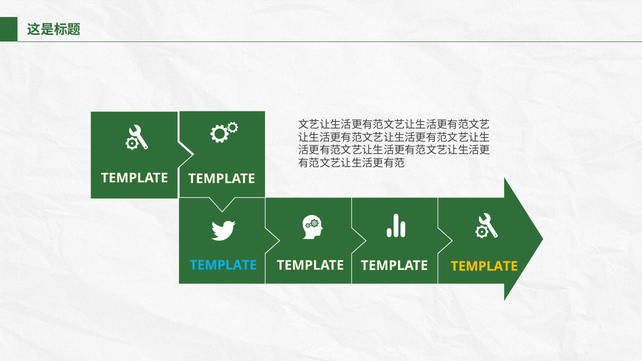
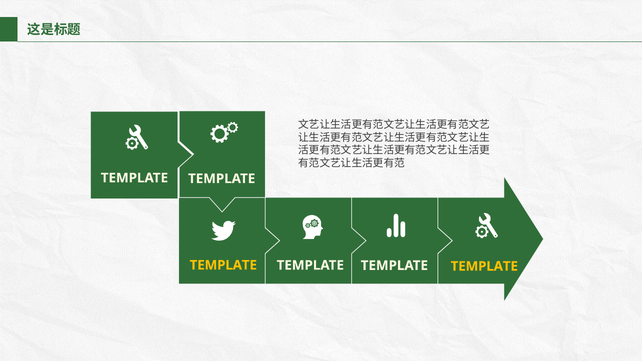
TEMPLATE colour: light blue -> yellow (223, 265)
